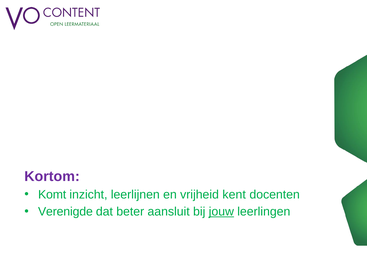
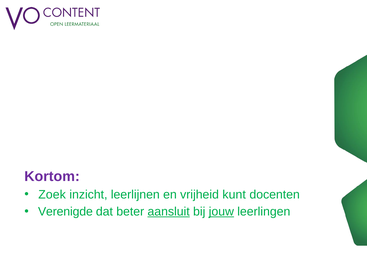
Komt: Komt -> Zoek (52, 195)
kent: kent -> kunt (234, 195)
aansluit underline: none -> present (169, 212)
